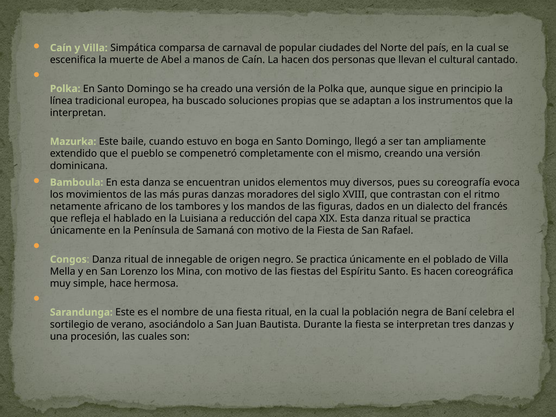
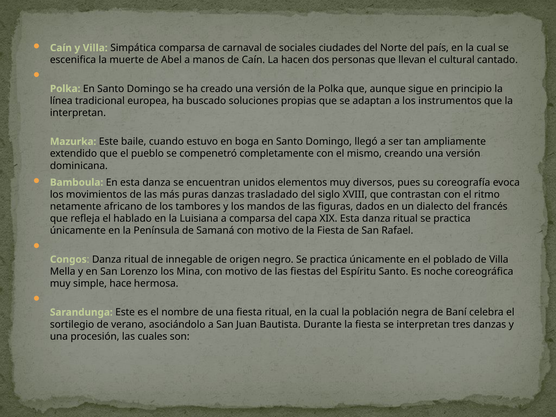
popular: popular -> sociales (298, 48)
moradores: moradores -> trasladado (273, 194)
a reducción: reducción -> comparsa (252, 219)
Es hacen: hacen -> noche (438, 271)
